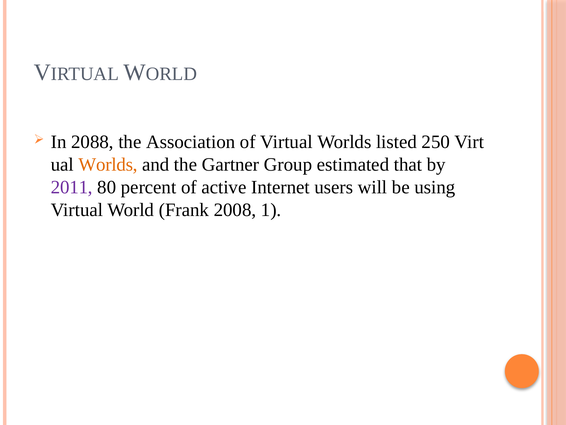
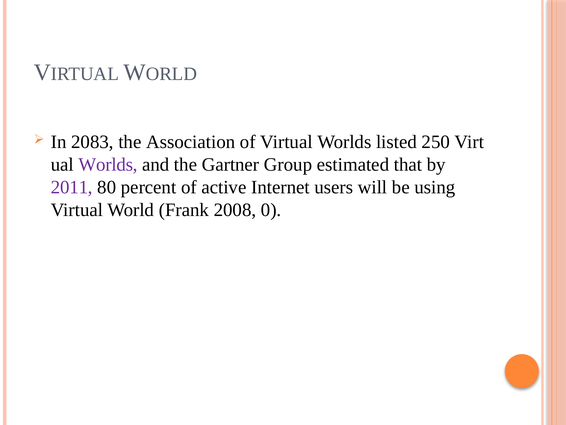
2088: 2088 -> 2083 (92, 142)
Worlds colour: orange -> purple (108, 164)
1: 1 -> 0 (271, 210)
